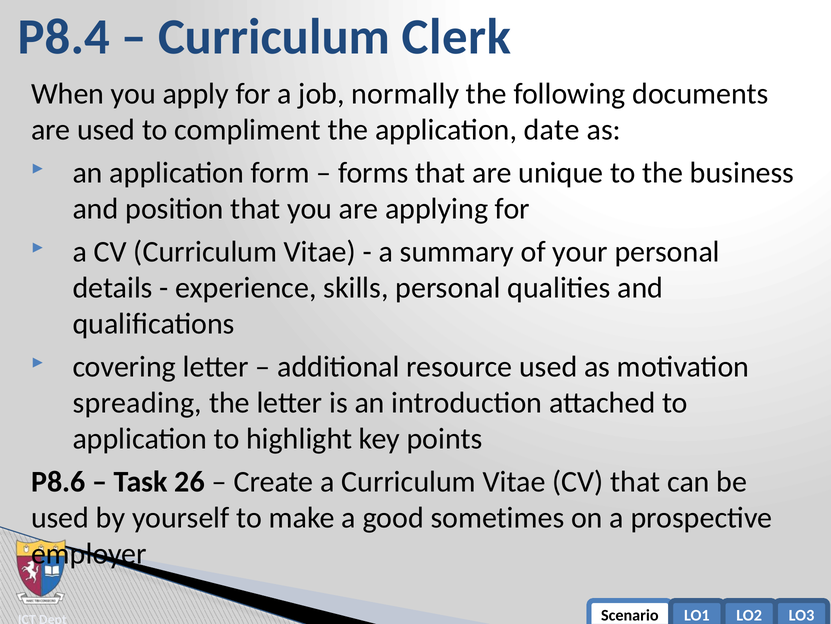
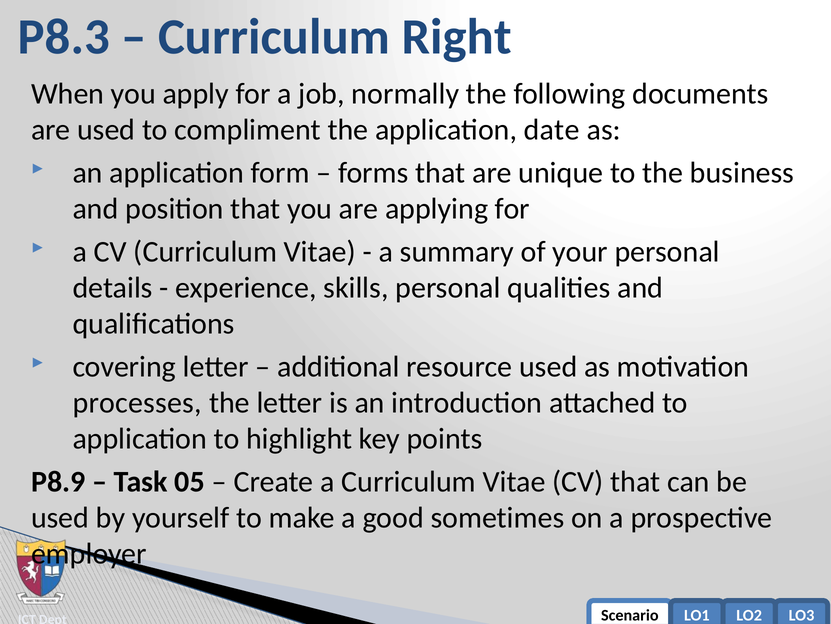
P8.4: P8.4 -> P8.3 (64, 37)
Clerk: Clerk -> Right (457, 37)
spreading: spreading -> processes (137, 402)
P8.6: P8.6 -> P8.9 (58, 481)
26: 26 -> 05 (190, 481)
